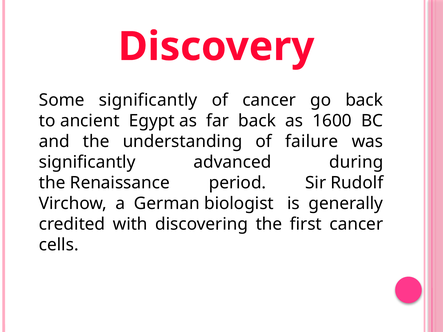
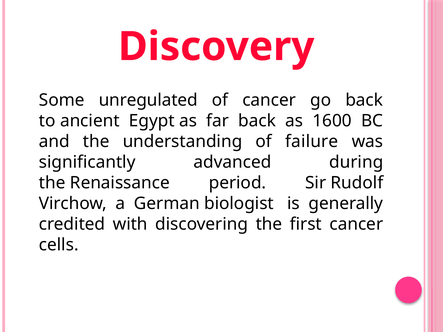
Some significantly: significantly -> unregulated (148, 100)
